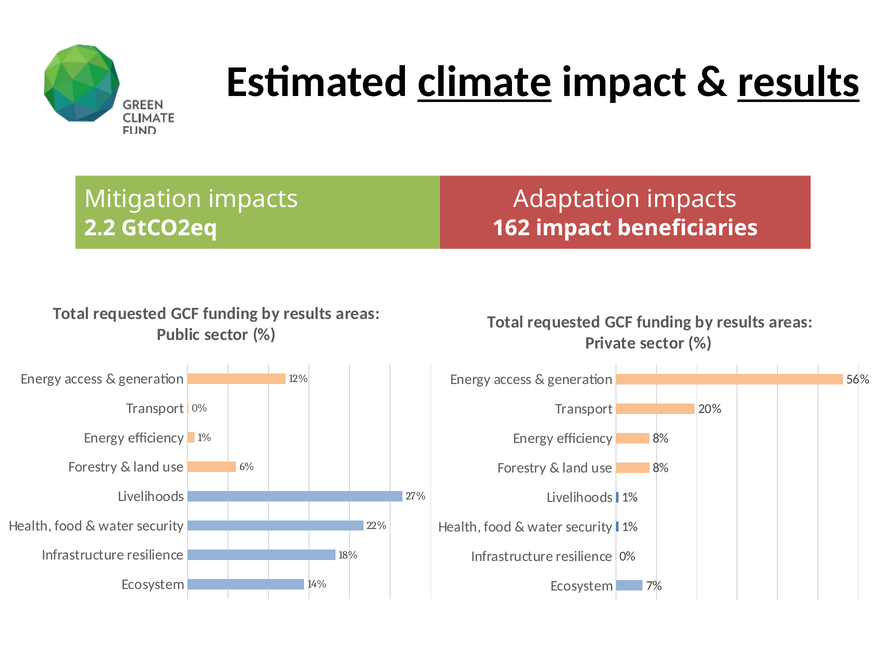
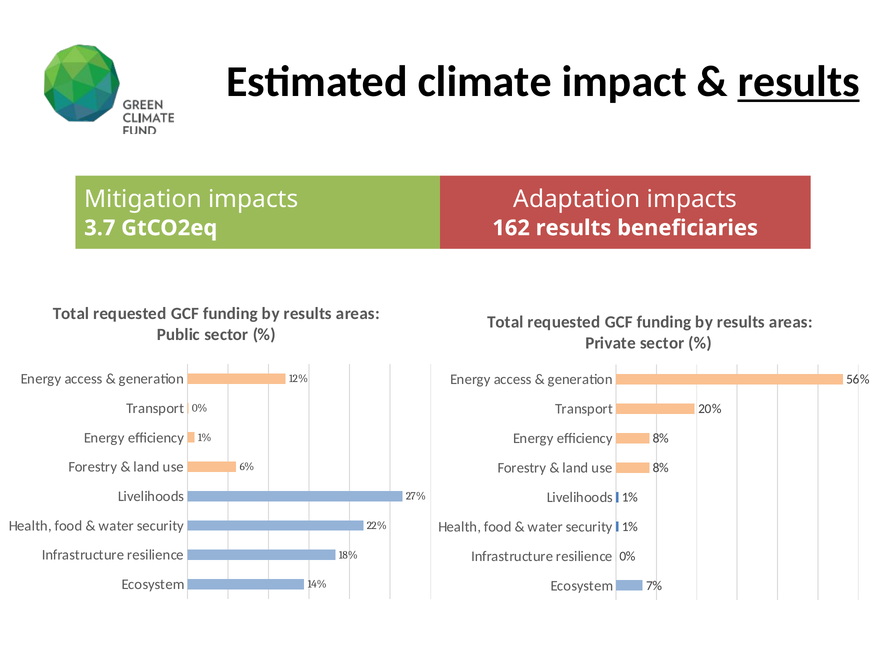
climate underline: present -> none (485, 82)
2.2: 2.2 -> 3.7 (100, 228)
162 impact: impact -> results (574, 228)
